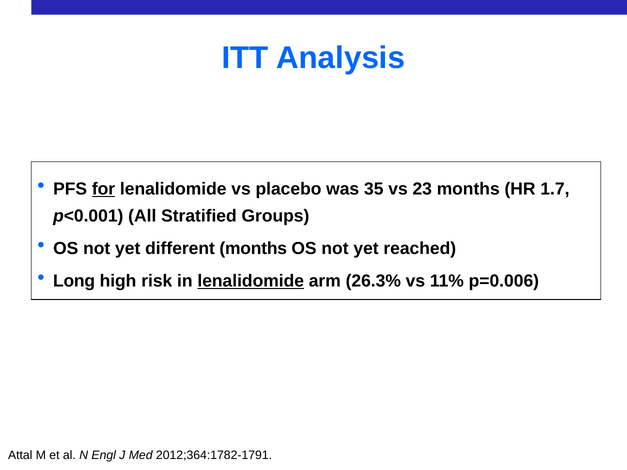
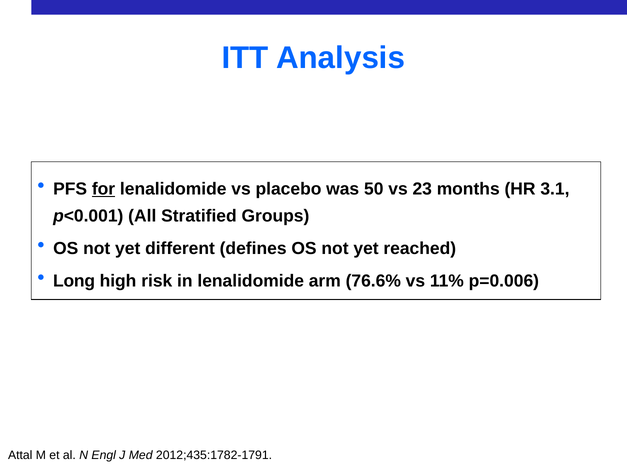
35: 35 -> 50 (374, 189)
1.7: 1.7 -> 3.1 (555, 189)
different months: months -> defines (253, 249)
lenalidomide underline: present -> none (251, 281)
26.3%: 26.3% -> 76.6% (373, 281)
2012;364:1782-1791: 2012;364:1782-1791 -> 2012;435:1782-1791 (214, 456)
